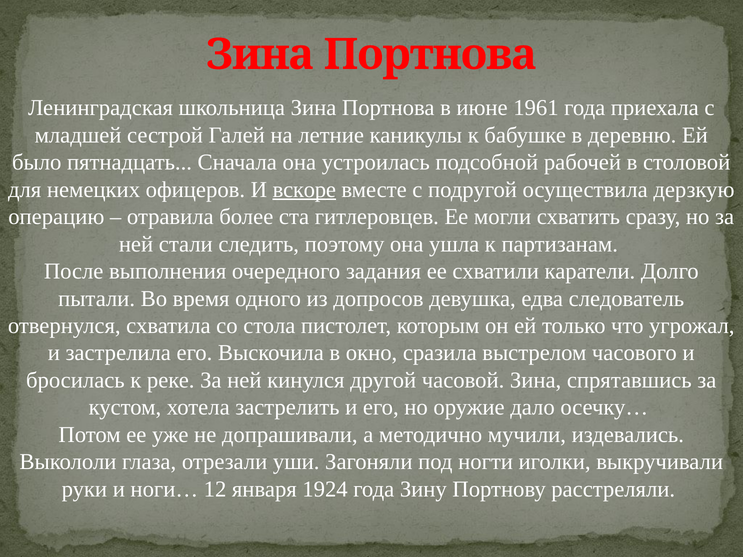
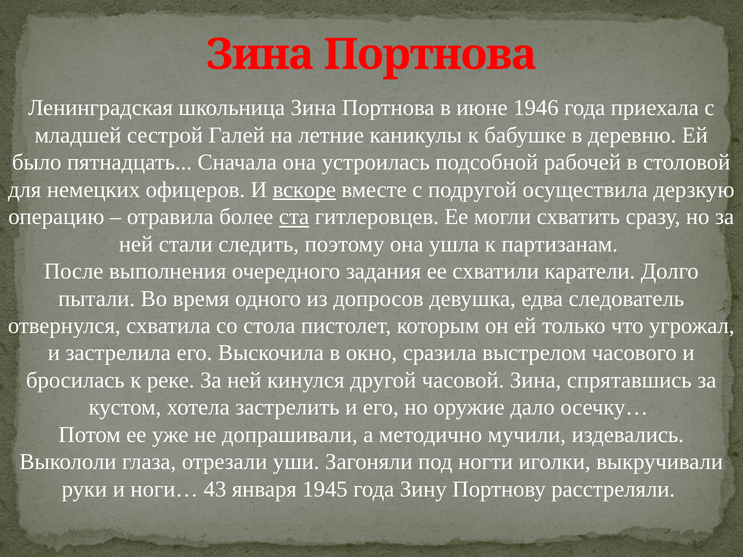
1961: 1961 -> 1946 (536, 108)
ста underline: none -> present (294, 217)
12: 12 -> 43 (215, 489)
1924: 1924 -> 1945 (325, 489)
